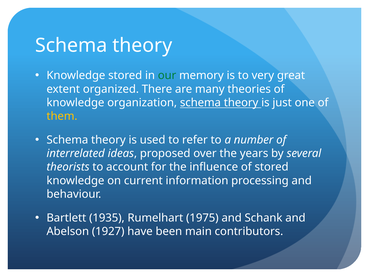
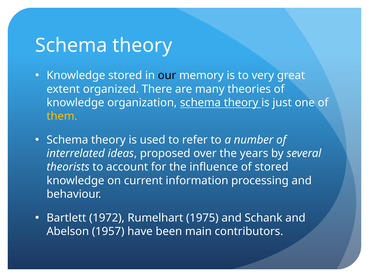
our colour: green -> black (167, 75)
1935: 1935 -> 1972 (107, 218)
1927: 1927 -> 1957 (108, 231)
